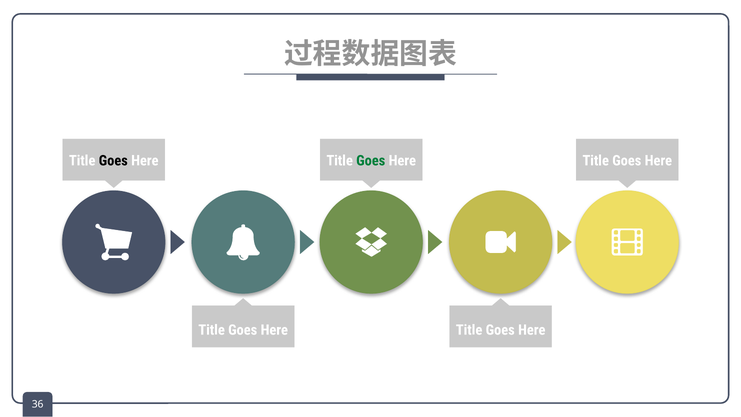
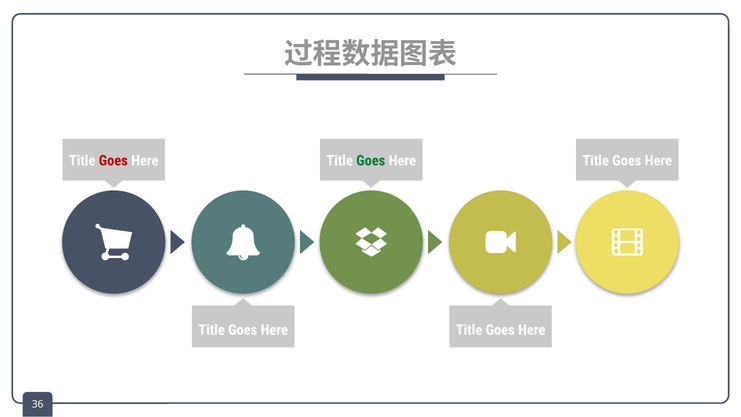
Goes colour: black -> red (113, 161)
